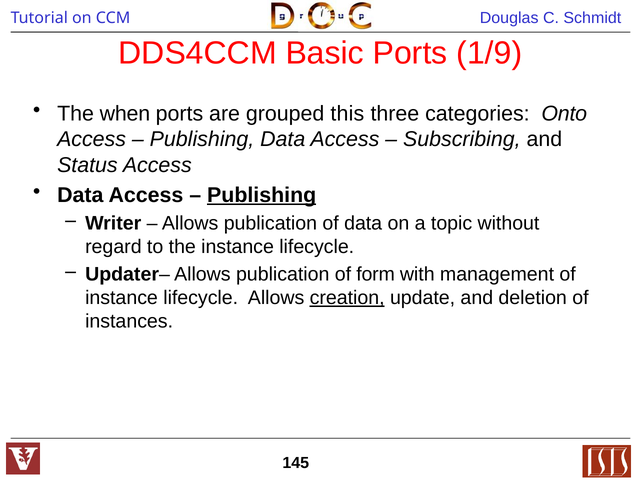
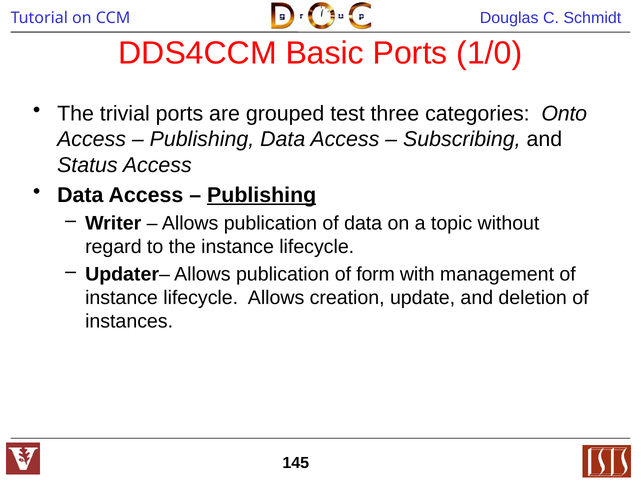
1/9: 1/9 -> 1/0 (489, 53)
when: when -> trivial (125, 114)
this: this -> test (347, 114)
creation underline: present -> none (347, 298)
